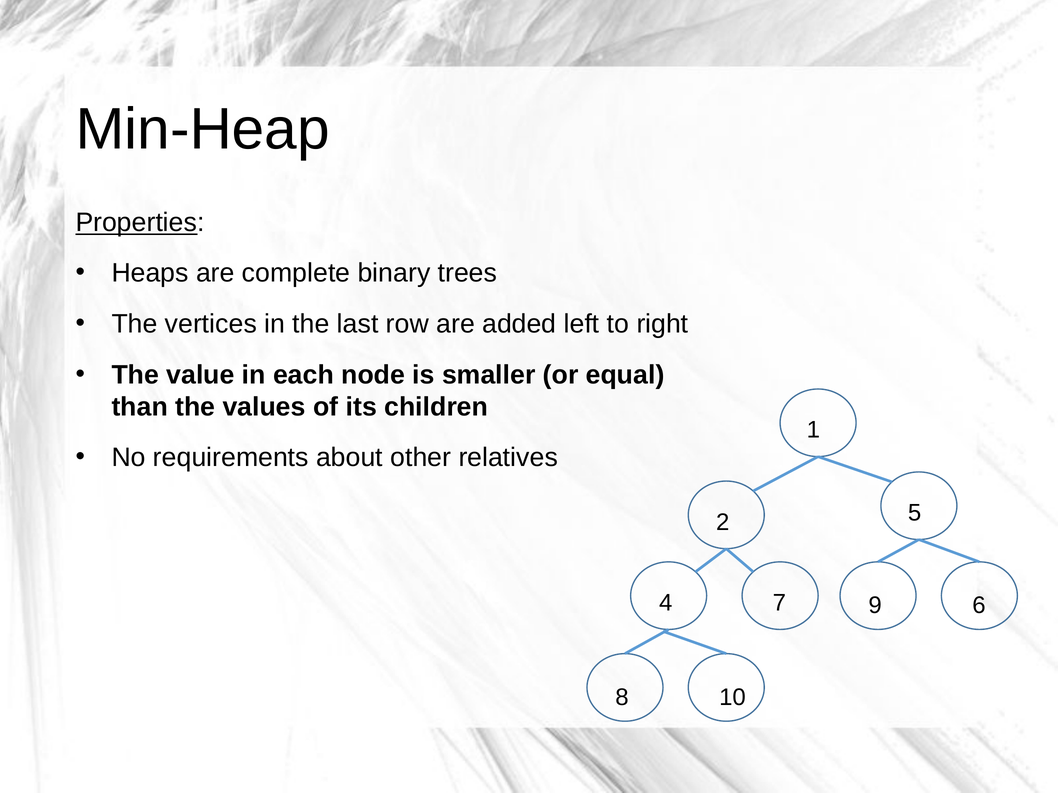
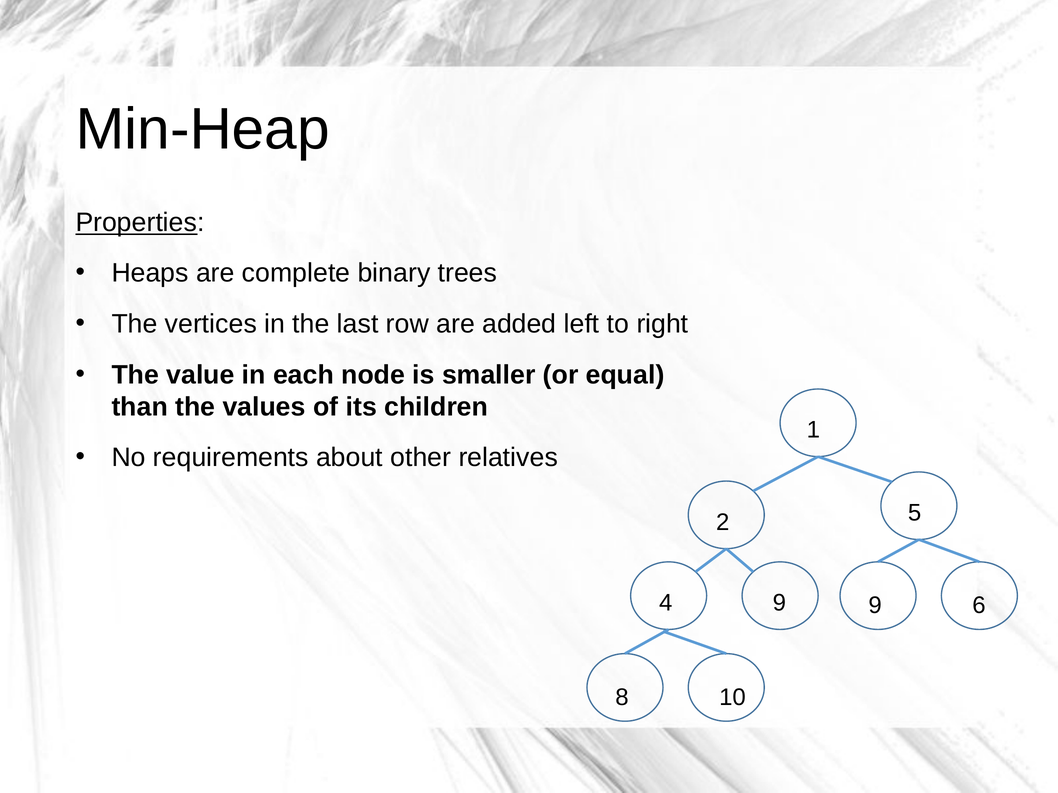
4 7: 7 -> 9 (779, 603)
